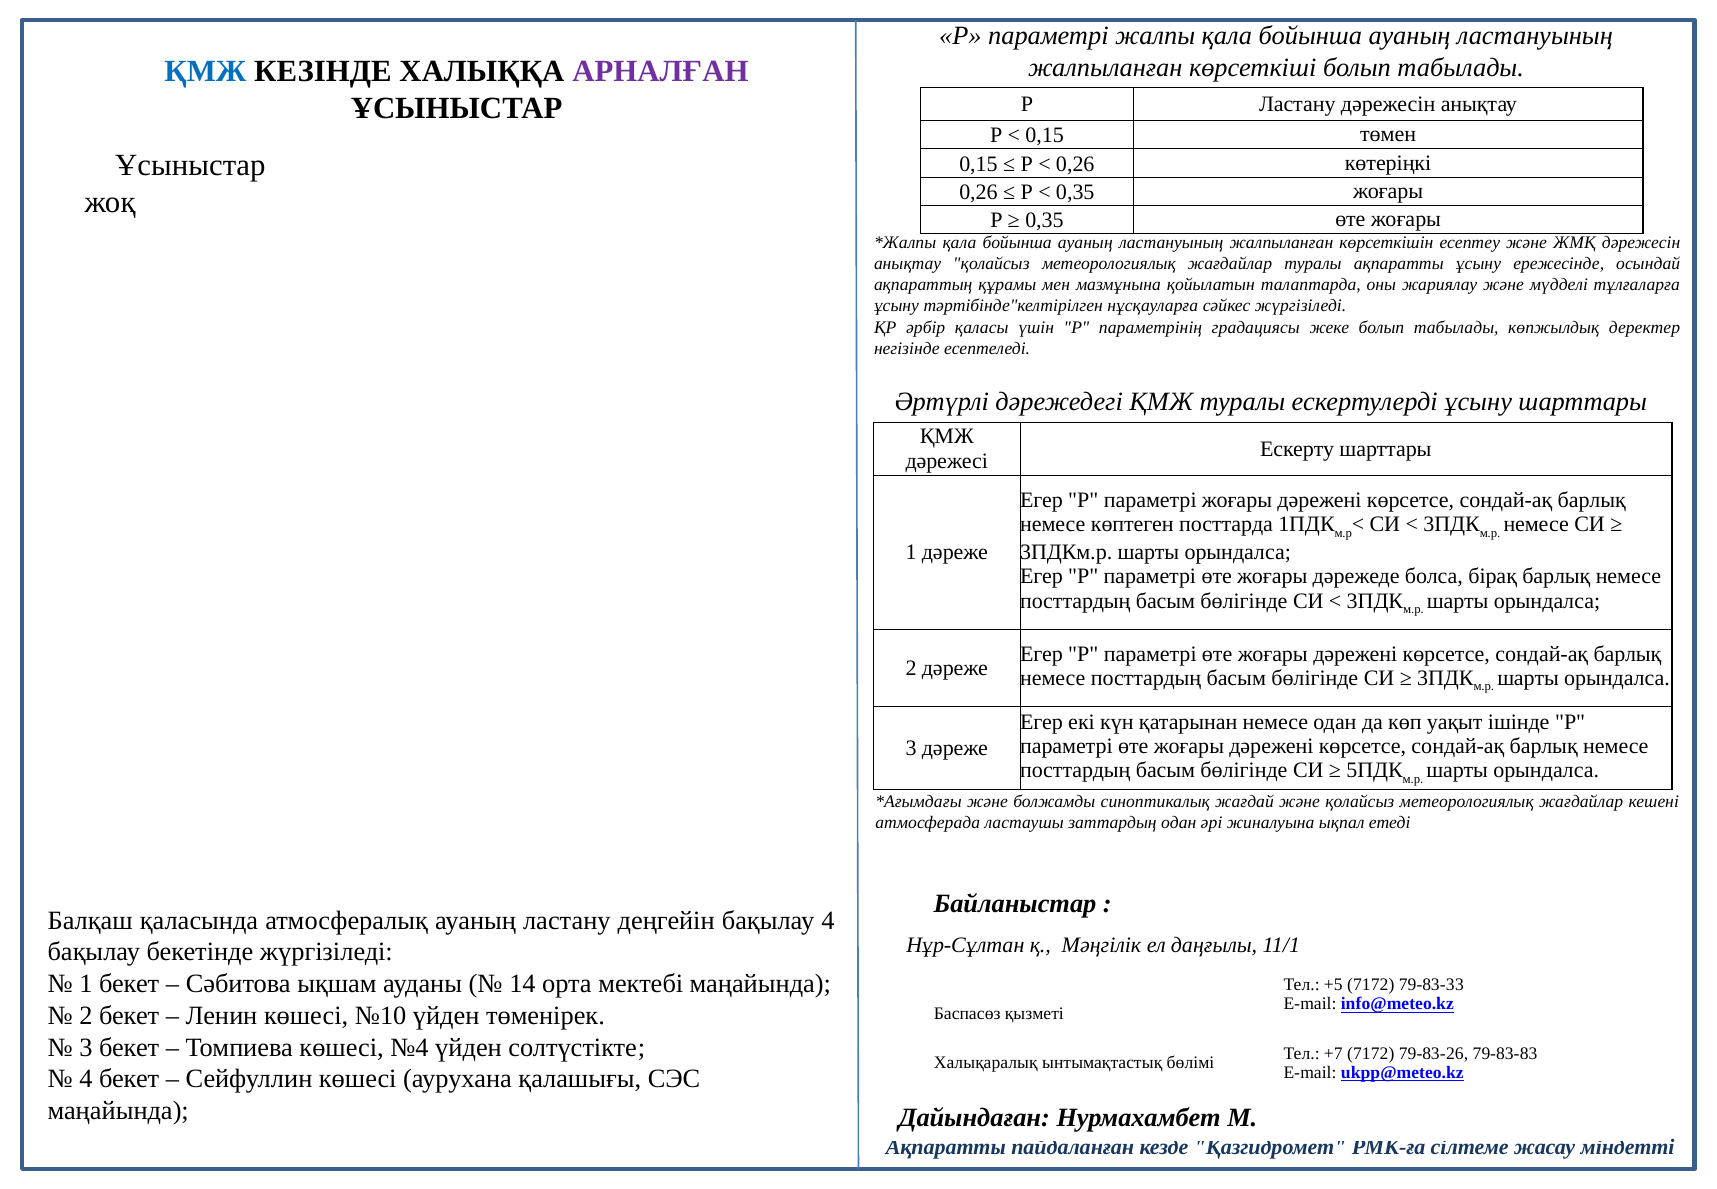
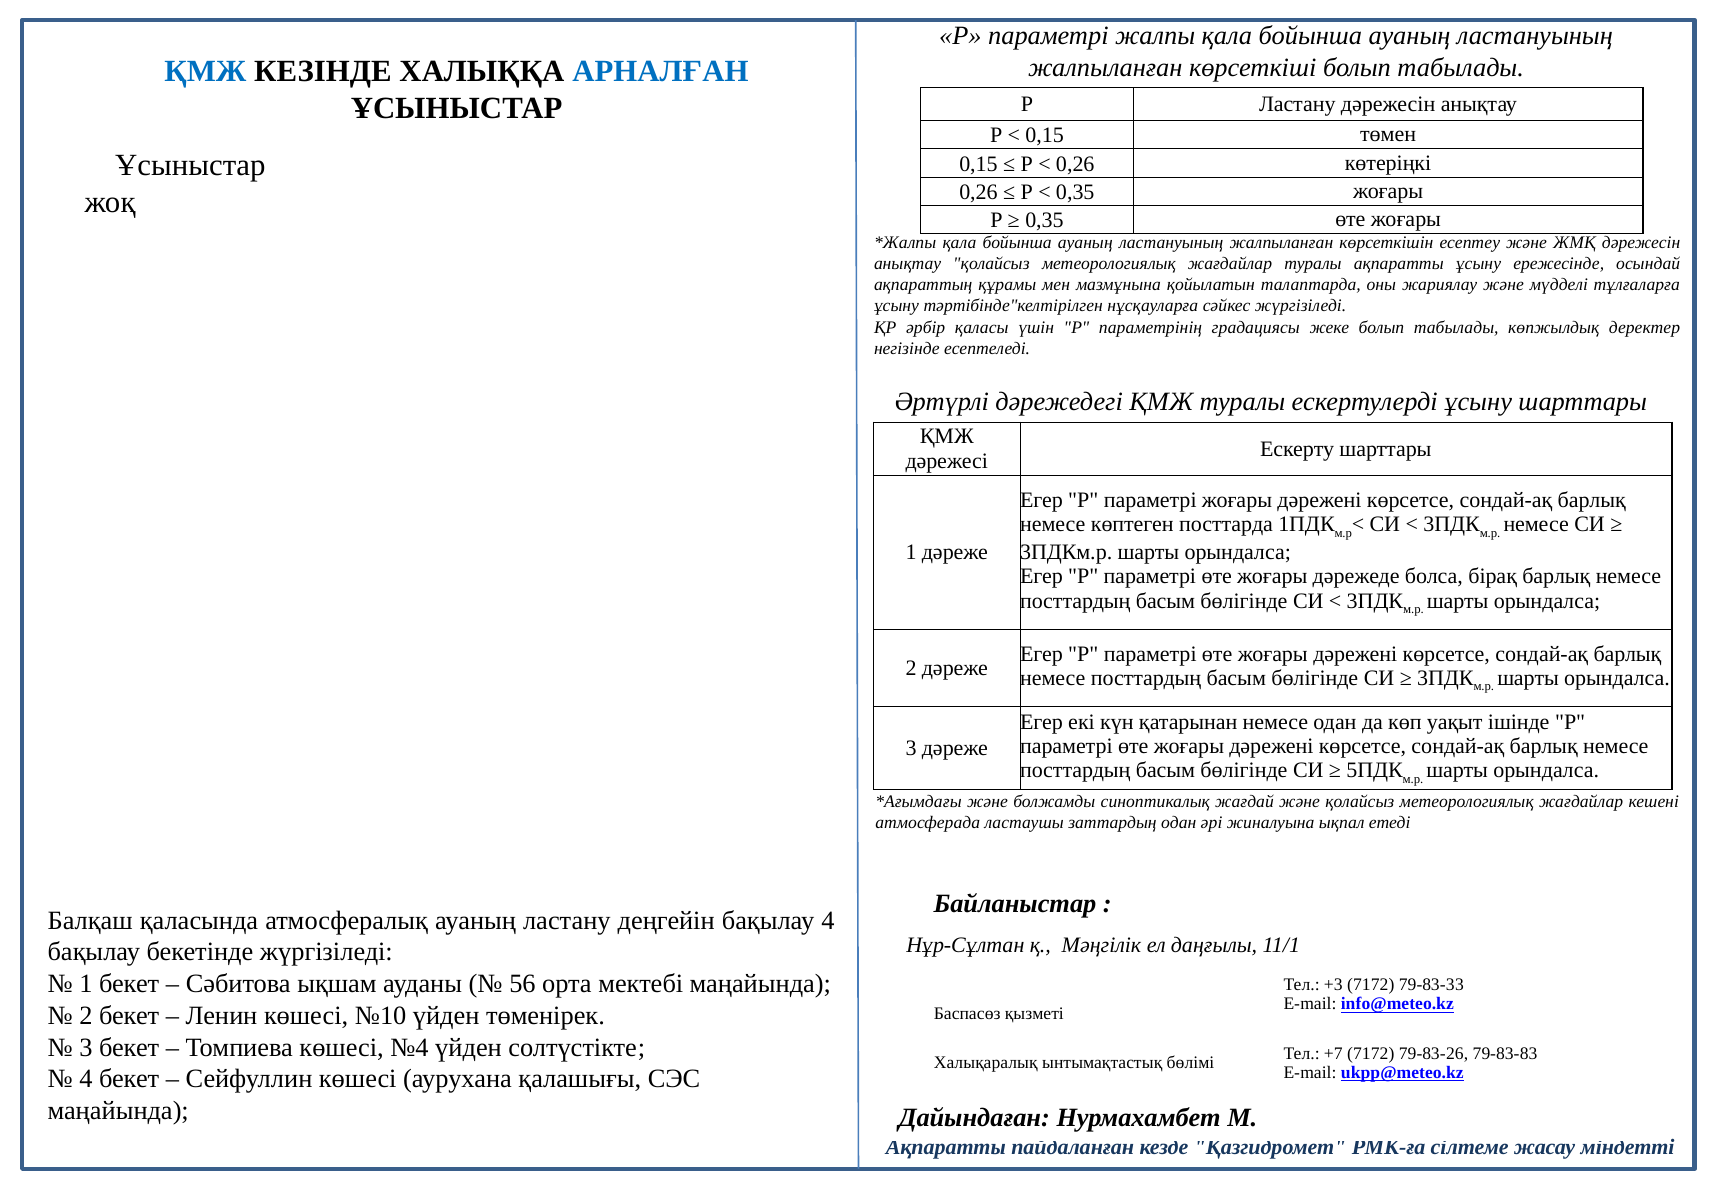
АРНАЛҒАН colour: purple -> blue (660, 71)
14: 14 -> 56 (522, 984)
+5: +5 -> +3 (1333, 984)
